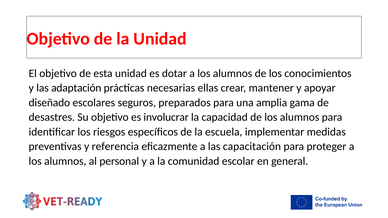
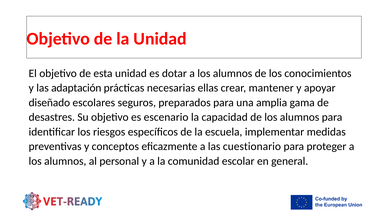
involucrar: involucrar -> escenario (166, 117)
referencia: referencia -> conceptos (115, 147)
capacitación: capacitación -> cuestionario (252, 147)
